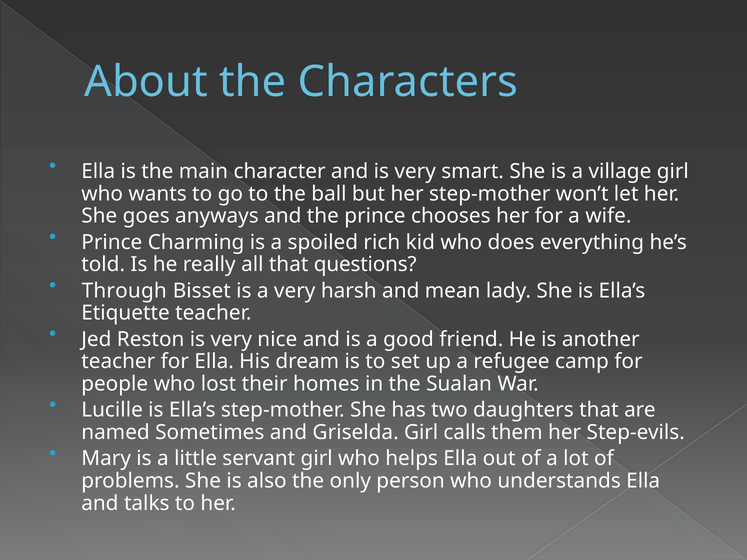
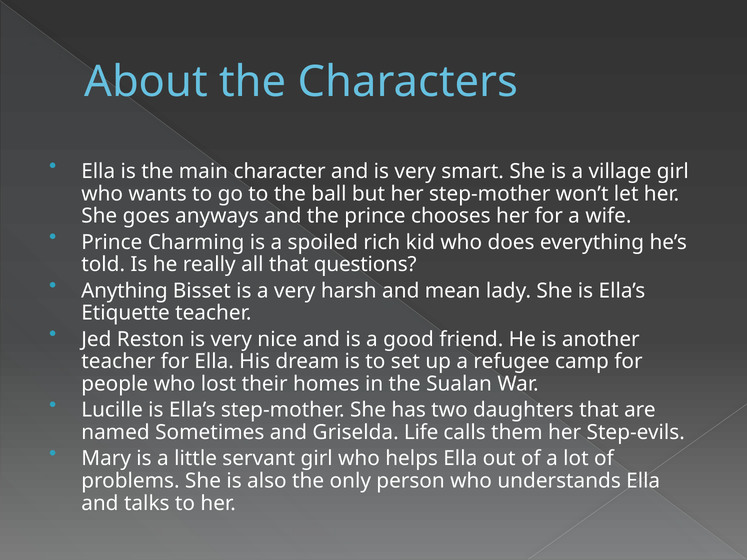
Through: Through -> Anything (124, 291)
Griselda Girl: Girl -> Life (421, 433)
